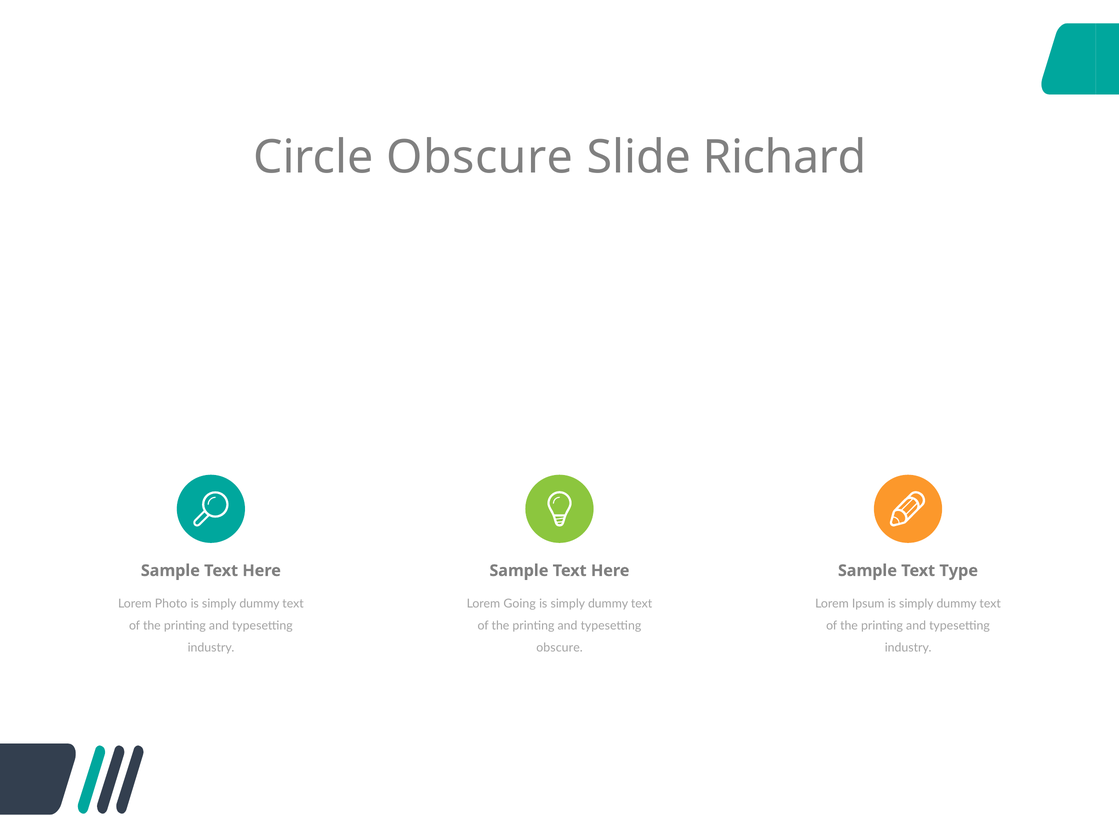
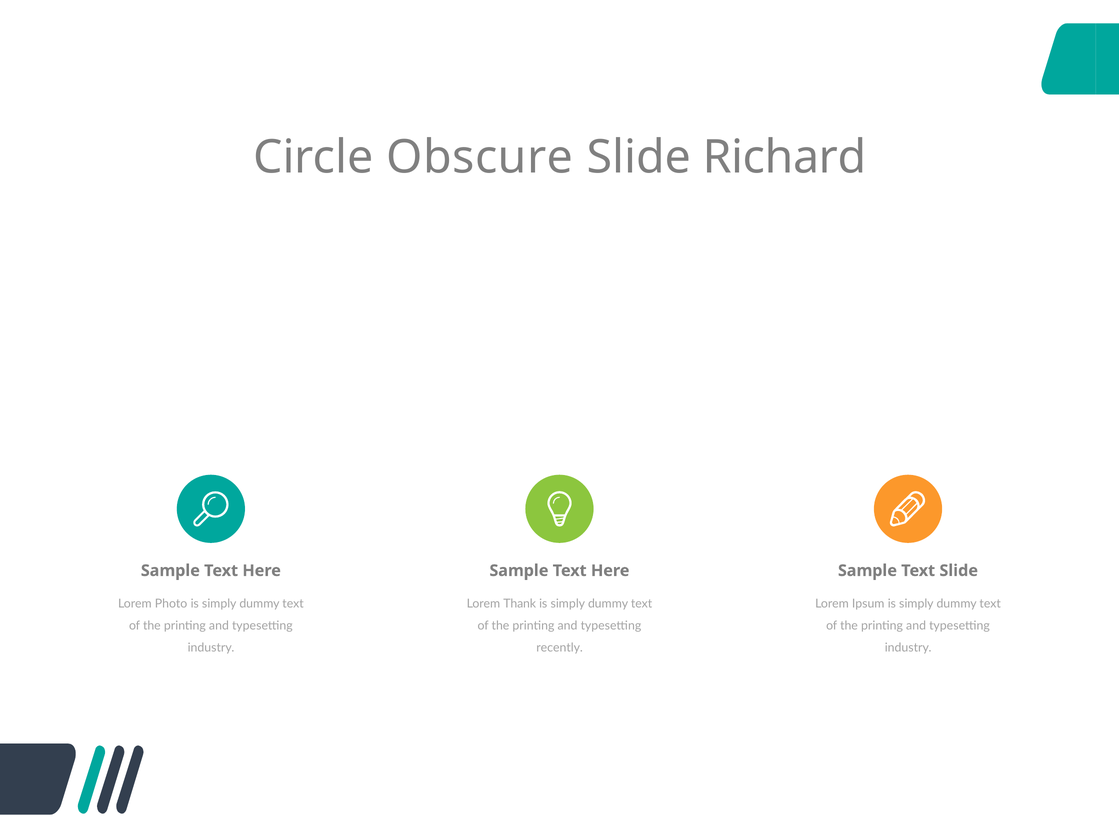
Text Type: Type -> Slide (959, 571)
Going: Going -> Thank (520, 604)
obscure: obscure -> recently (560, 648)
